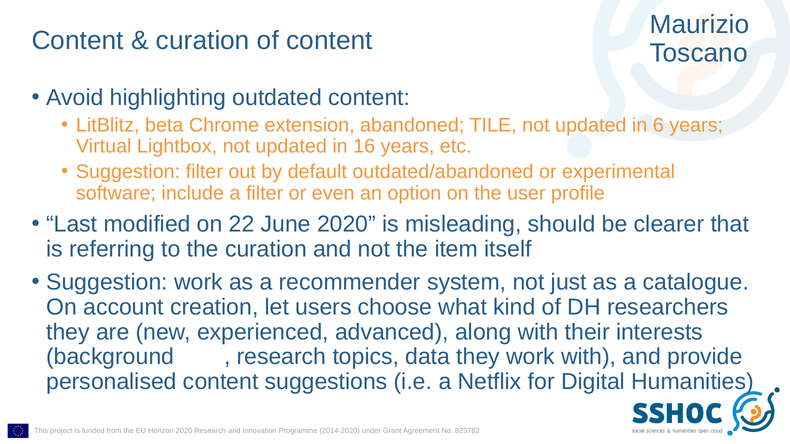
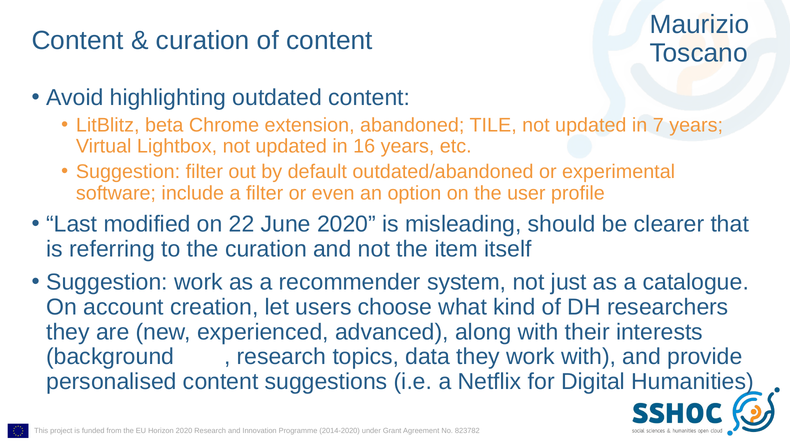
6: 6 -> 7 (658, 125)
